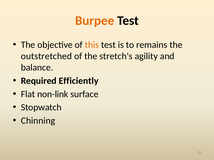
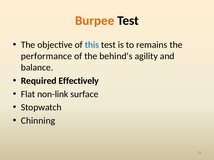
this colour: orange -> blue (92, 45)
outstretched: outstretched -> performance (46, 56)
stretch's: stretch's -> behind's (116, 56)
Efficiently: Efficiently -> Effectively (79, 81)
